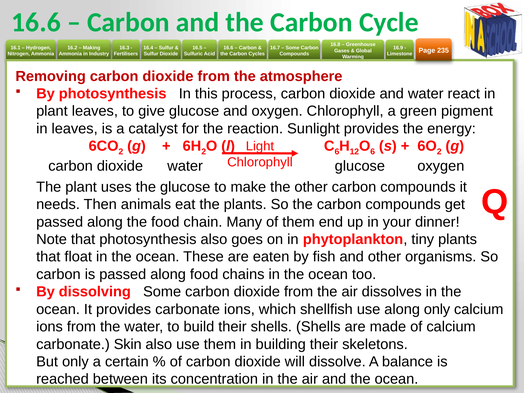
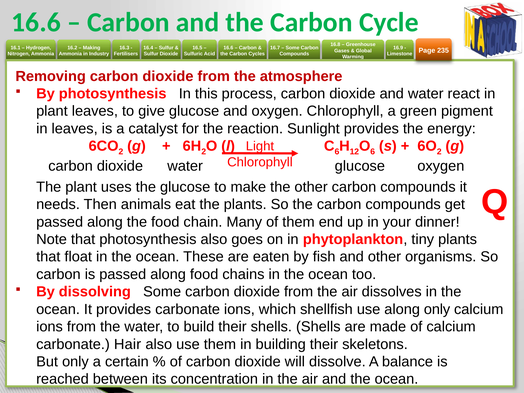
Skin: Skin -> Hair (128, 344)
